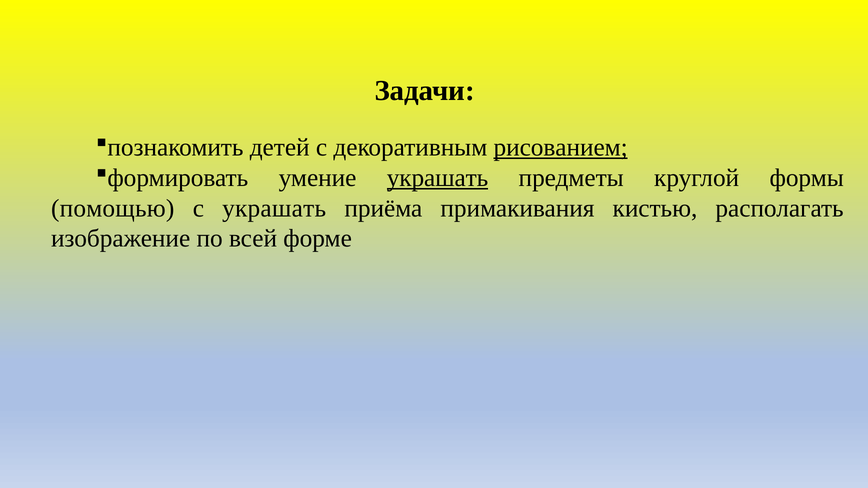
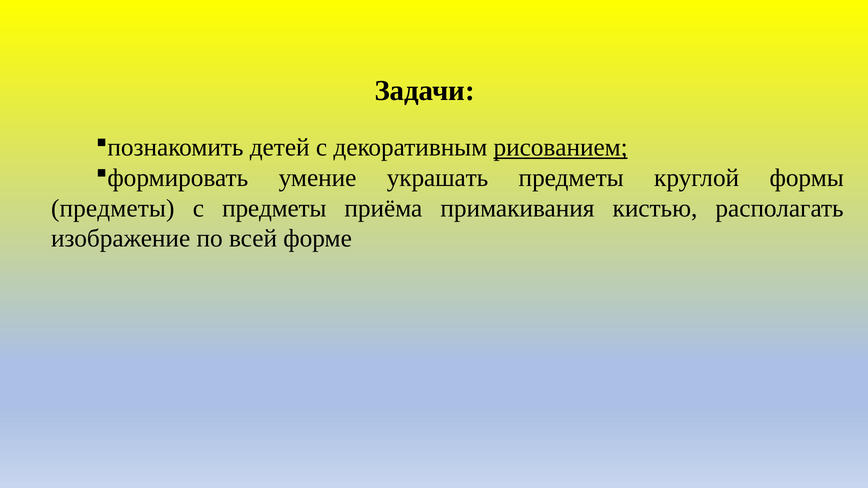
украшать underline: present -> none (438, 178)
помощью: помощью -> предметы (113, 208)
с украшать: украшать -> предметы (274, 208)
